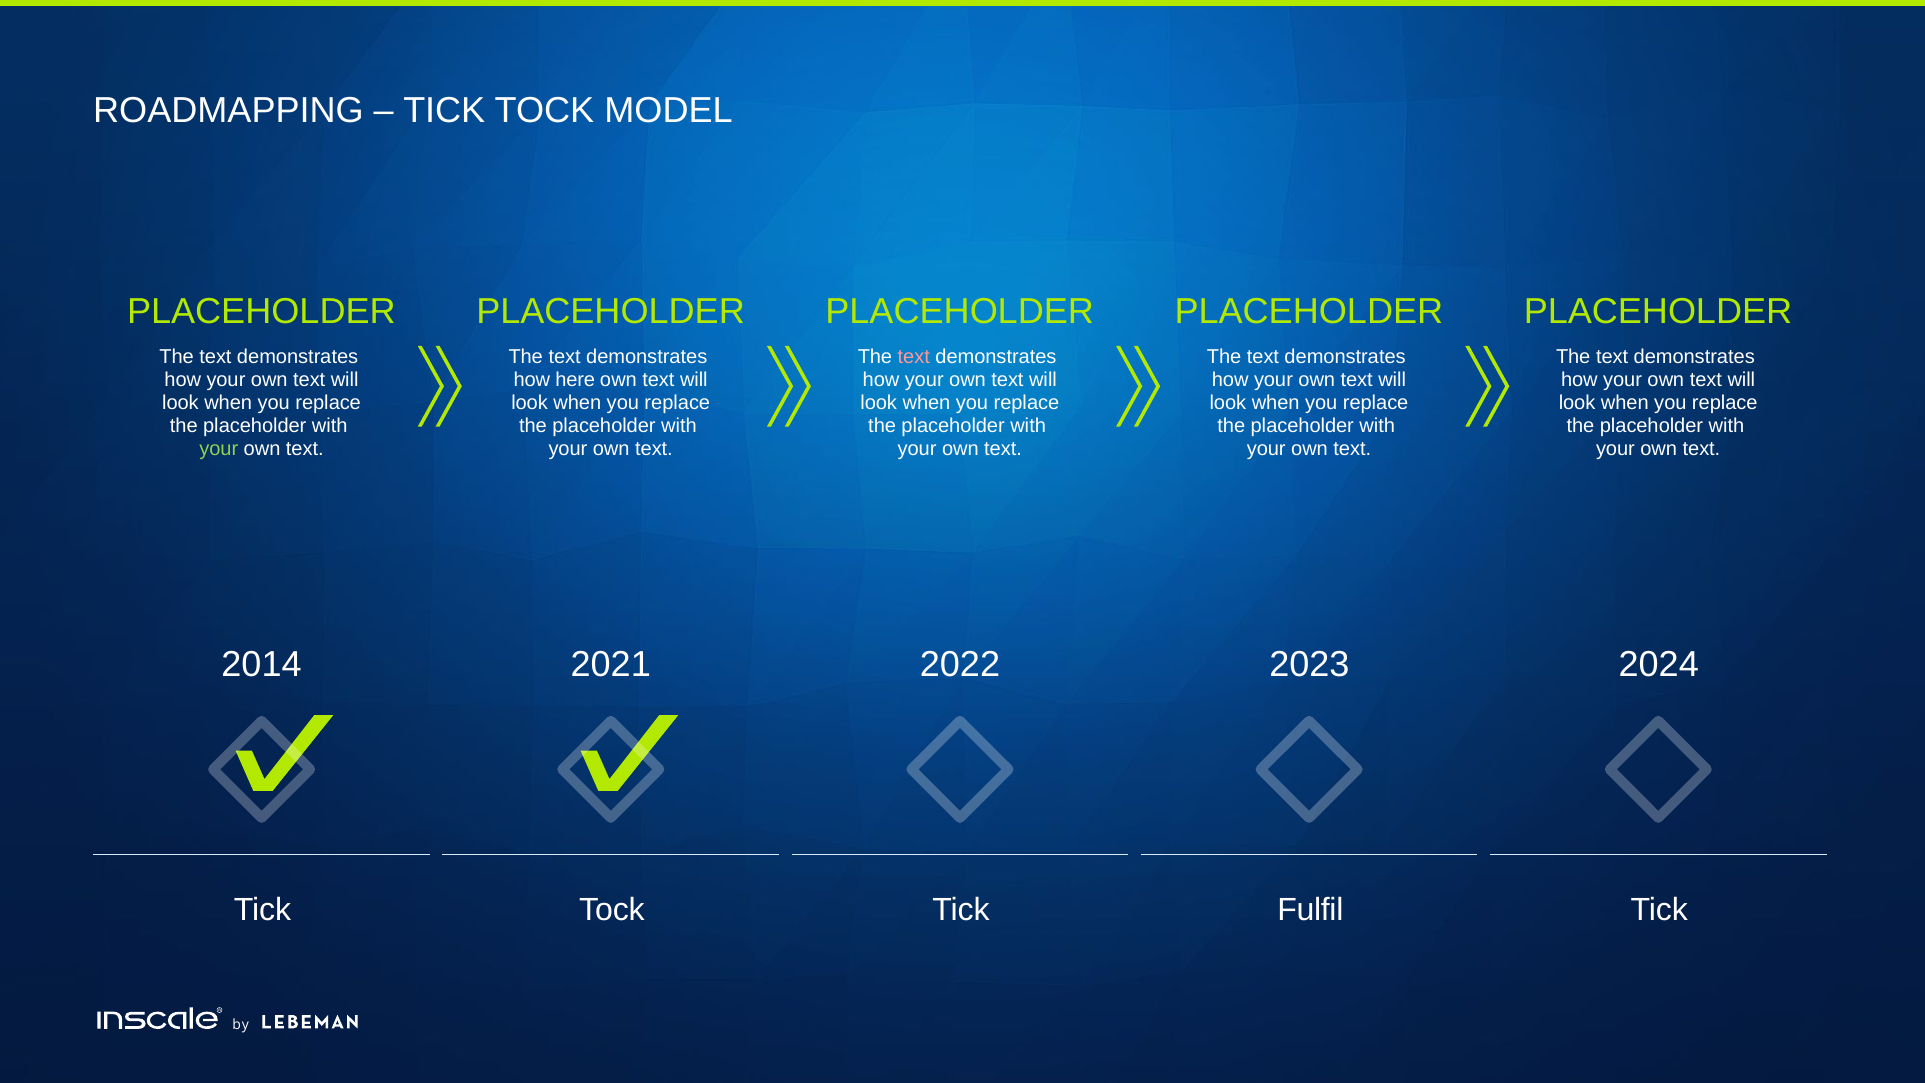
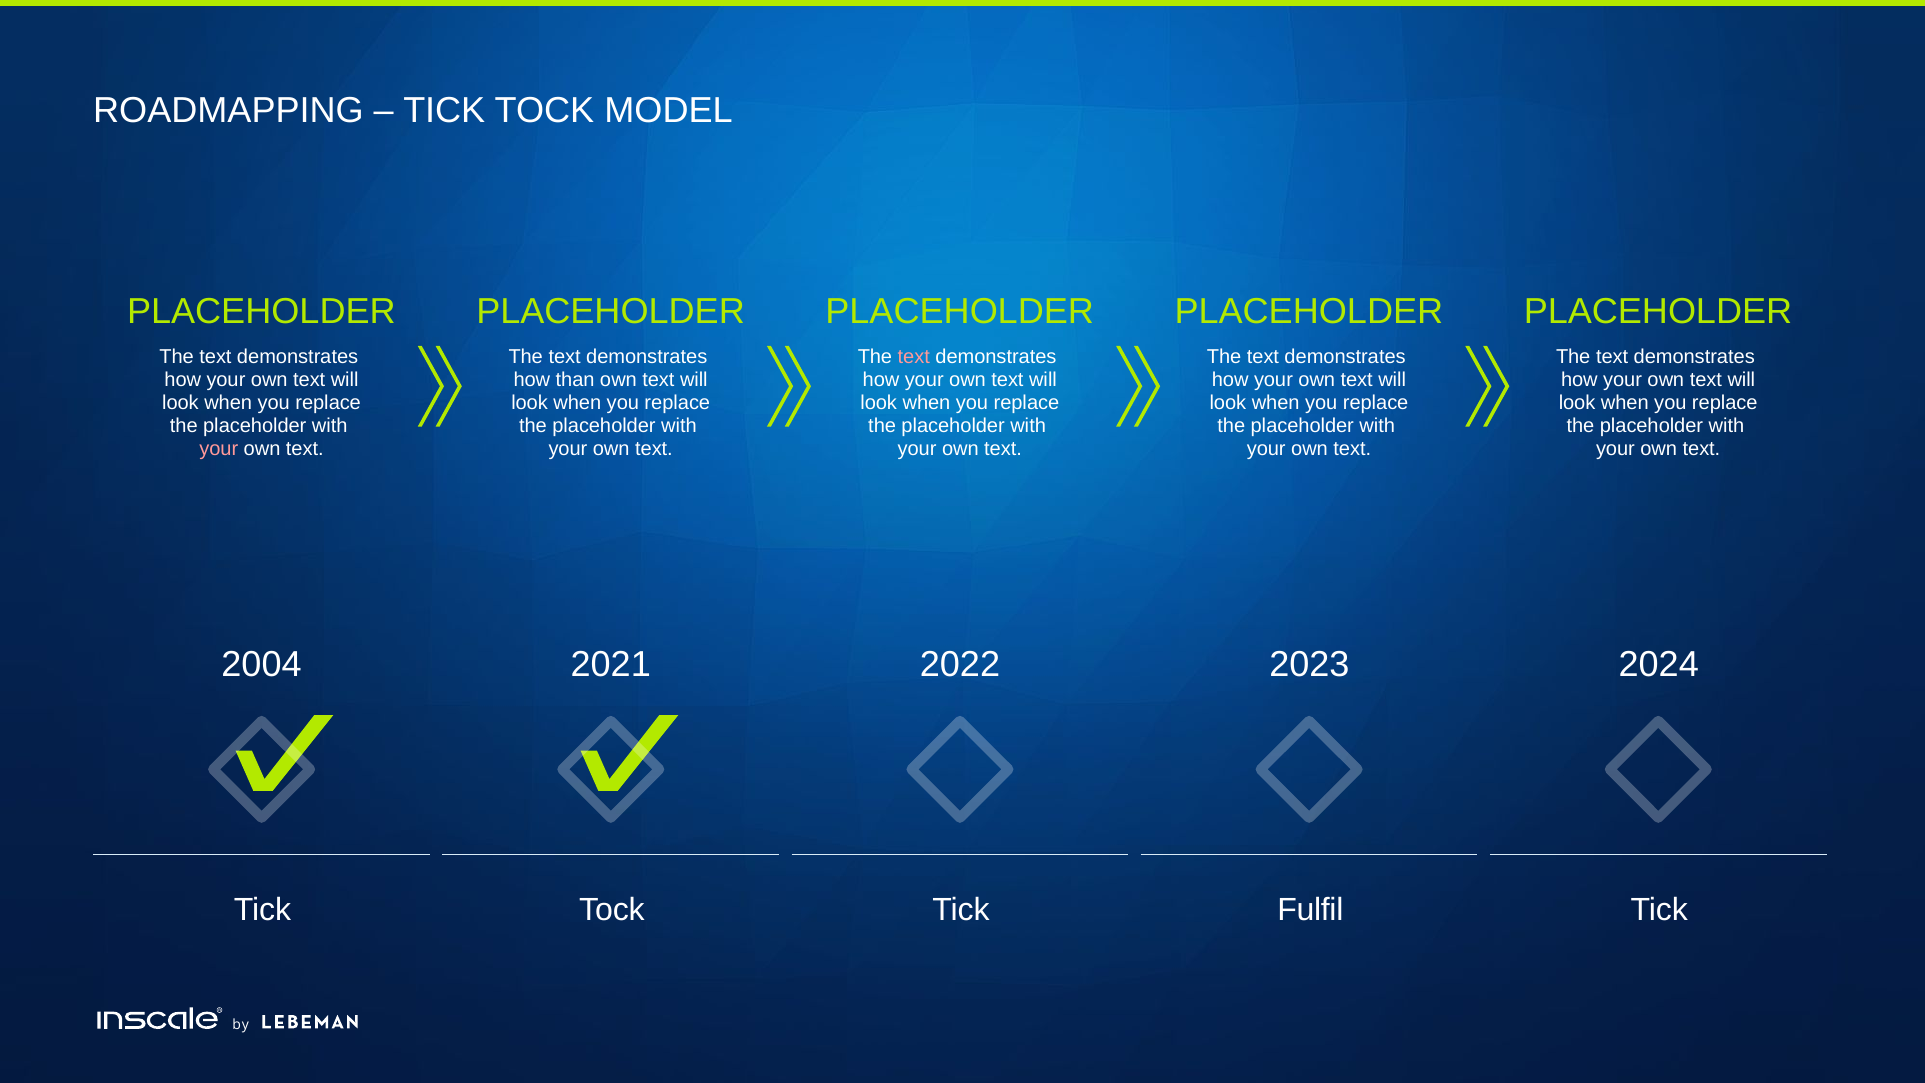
here: here -> than (575, 380)
your colour: light green -> pink (219, 449)
2014: 2014 -> 2004 (262, 665)
